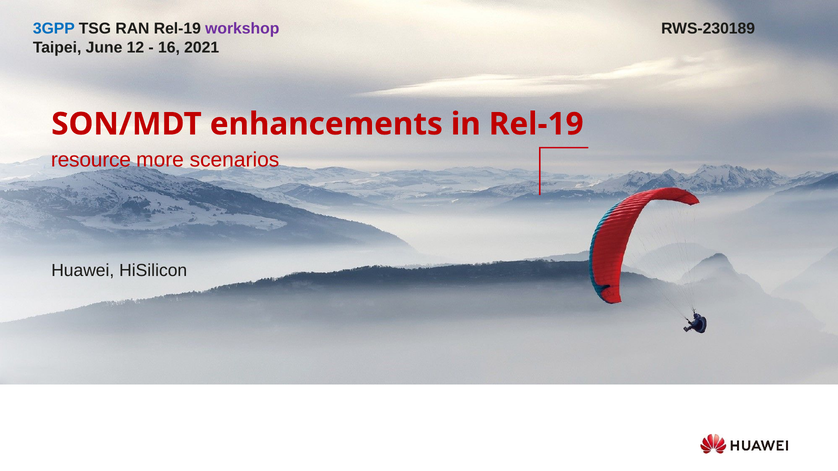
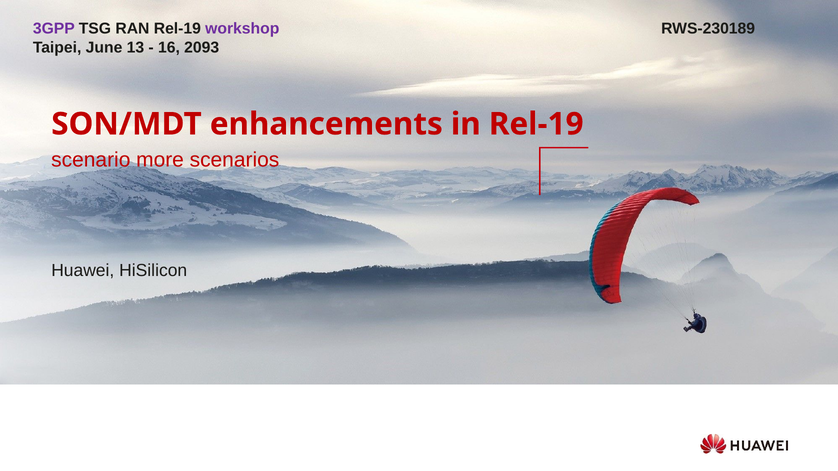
3GPP colour: blue -> purple (54, 29)
12: 12 -> 13 (135, 47)
2021: 2021 -> 2093 (202, 47)
resource: resource -> scenario (91, 160)
